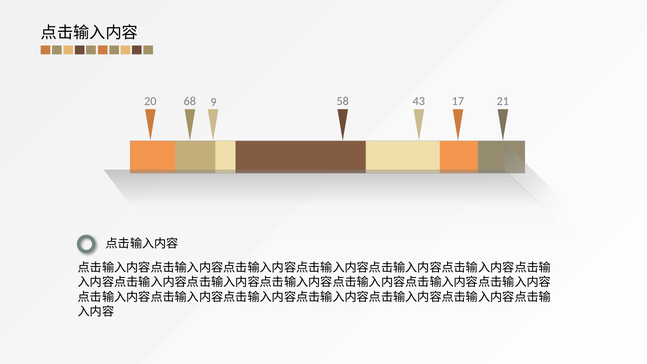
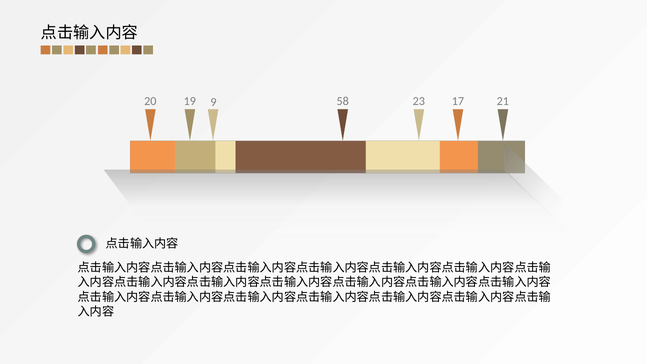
68: 68 -> 19 (190, 101)
43: 43 -> 23 (419, 101)
